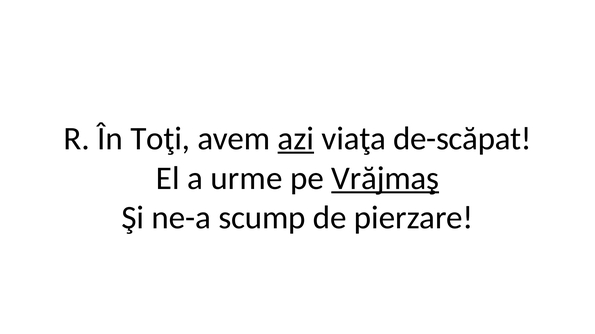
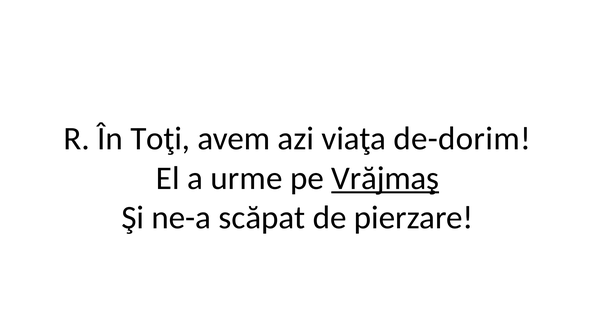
azi underline: present -> none (296, 139)
de-scăpat: de-scăpat -> de-dorim (462, 139)
scump: scump -> scăpat (262, 218)
